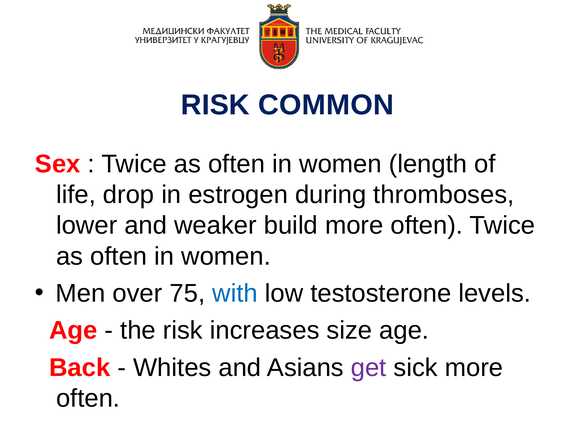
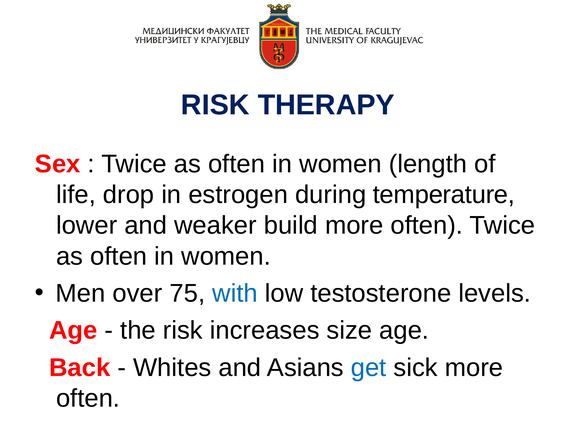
COMMON: COMMON -> THERAPY (326, 105)
thromboses: thromboses -> temperature (444, 195)
get colour: purple -> blue (369, 368)
